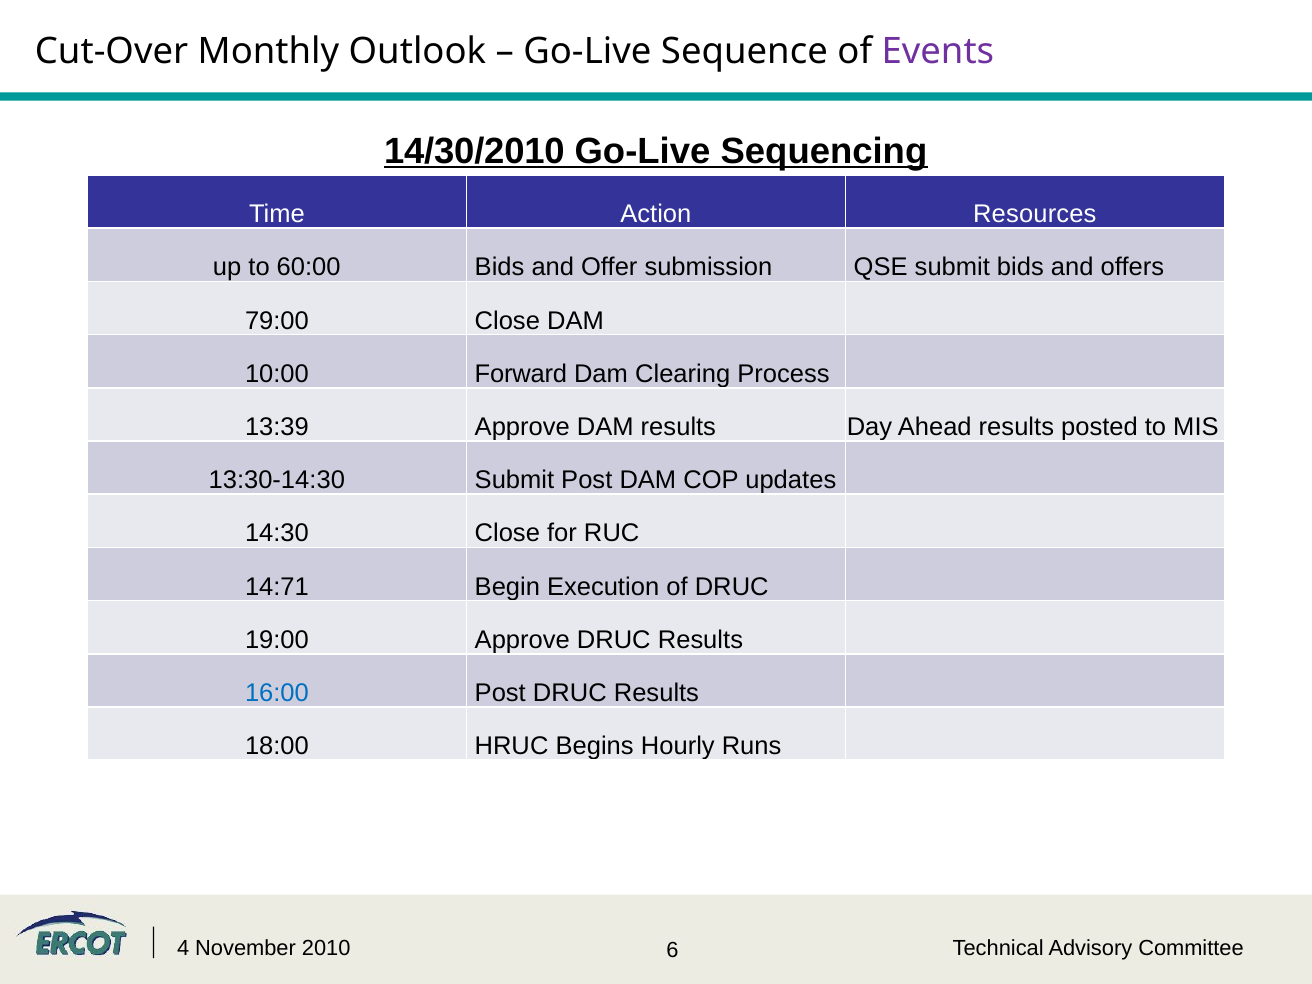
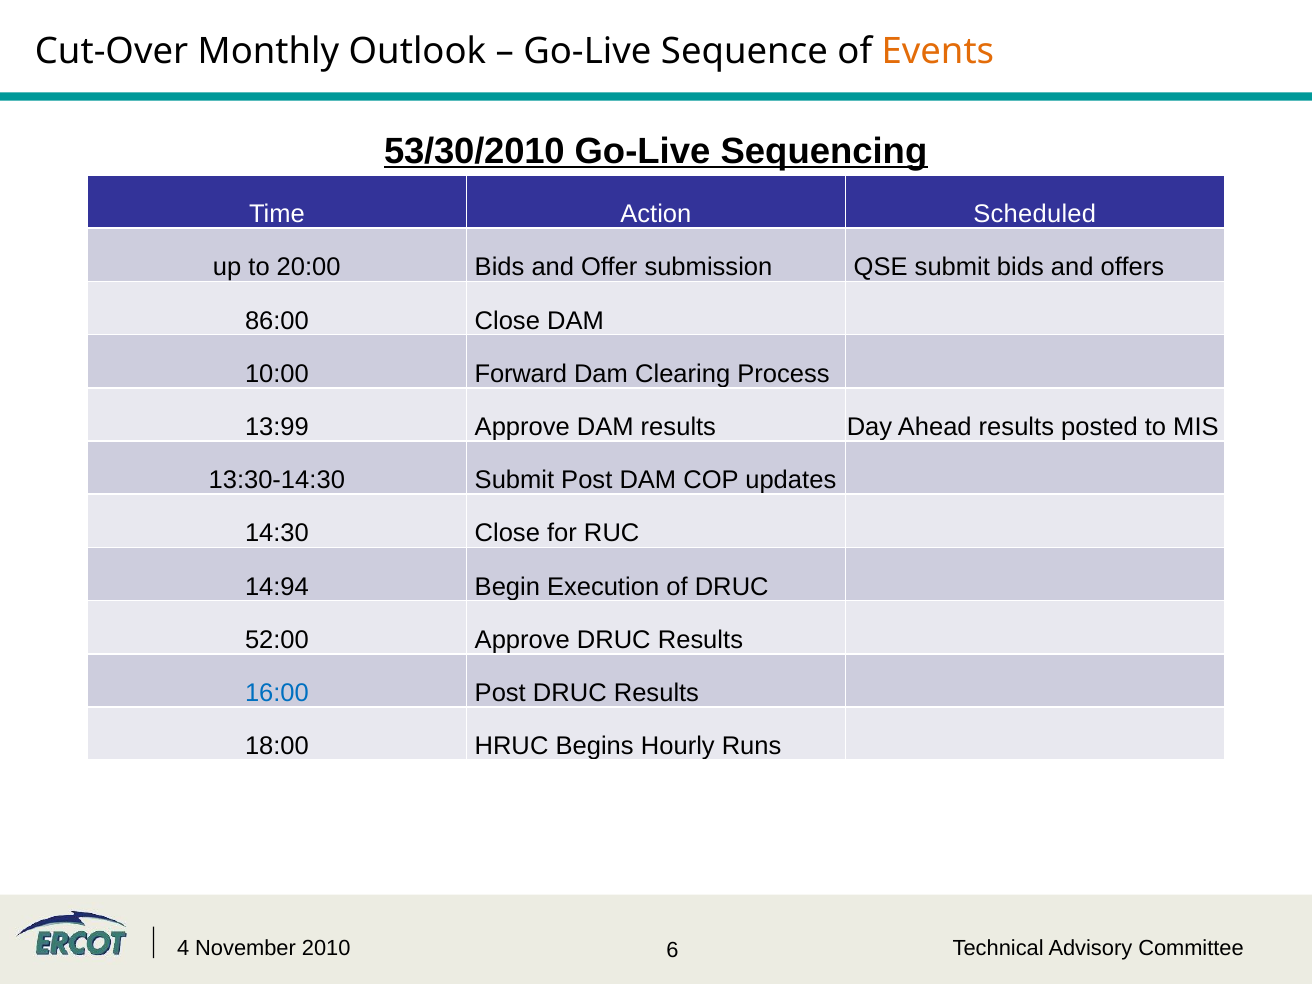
Events colour: purple -> orange (938, 52)
14/30/2010: 14/30/2010 -> 53/30/2010 (474, 151)
Resources: Resources -> Scheduled (1035, 214)
60:00: 60:00 -> 20:00 (309, 267)
79:00: 79:00 -> 86:00 (277, 321)
13:39: 13:39 -> 13:99 (277, 427)
14:71: 14:71 -> 14:94 (277, 587)
19:00: 19:00 -> 52:00 (277, 640)
